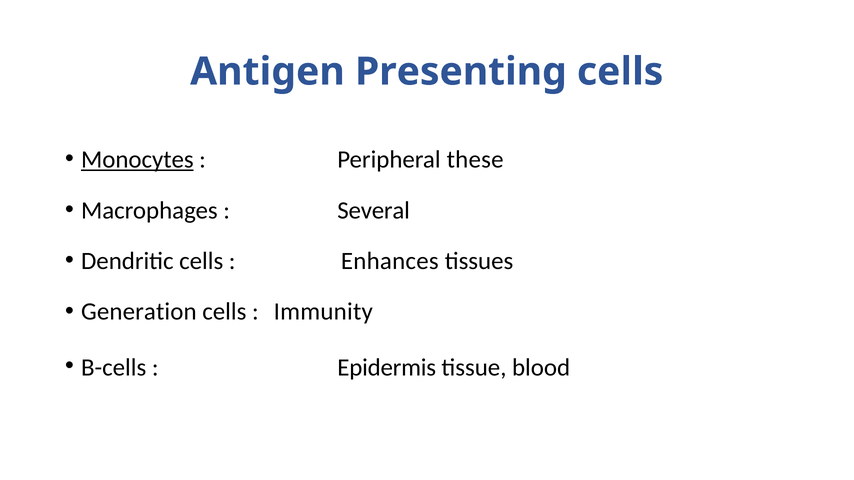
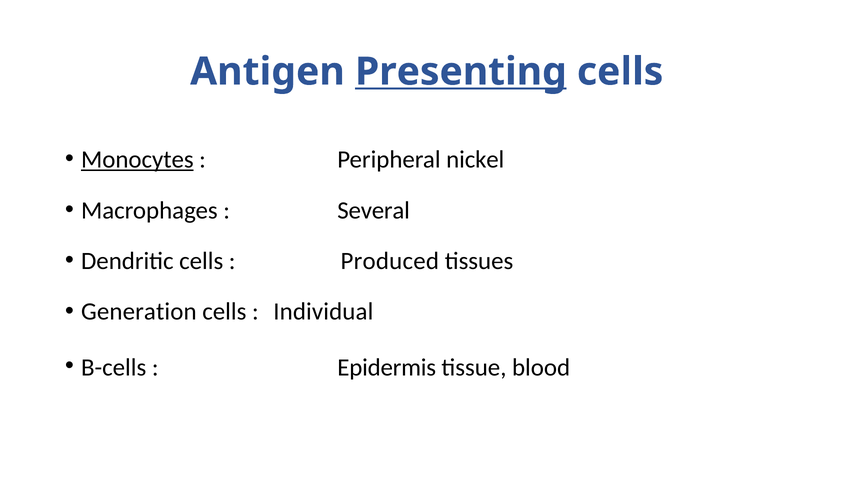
Presenting underline: none -> present (461, 72)
these: these -> nickel (475, 160)
Enhances: Enhances -> Produced (390, 261)
Immunity: Immunity -> Individual (323, 312)
